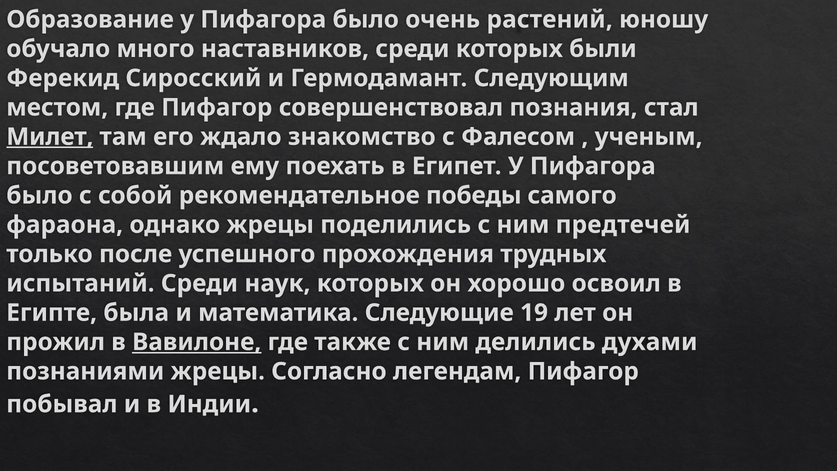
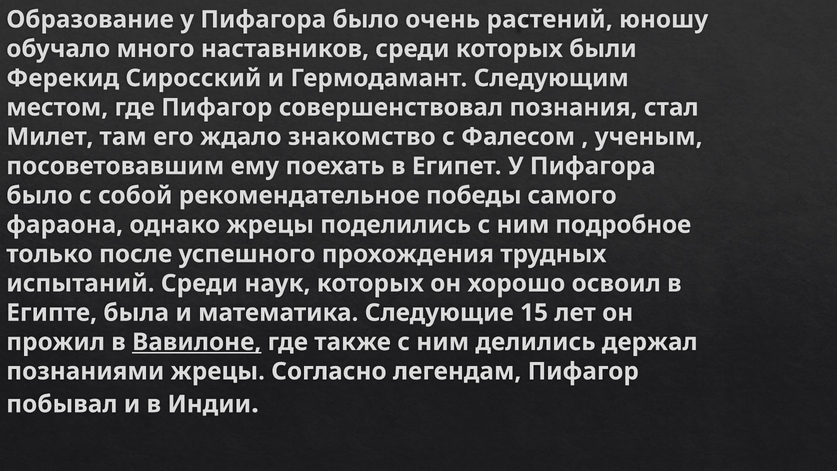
Милет underline: present -> none (50, 137)
предтечей: предтечей -> подробное (623, 225)
19: 19 -> 15 (534, 313)
духами: духами -> держал (650, 342)
